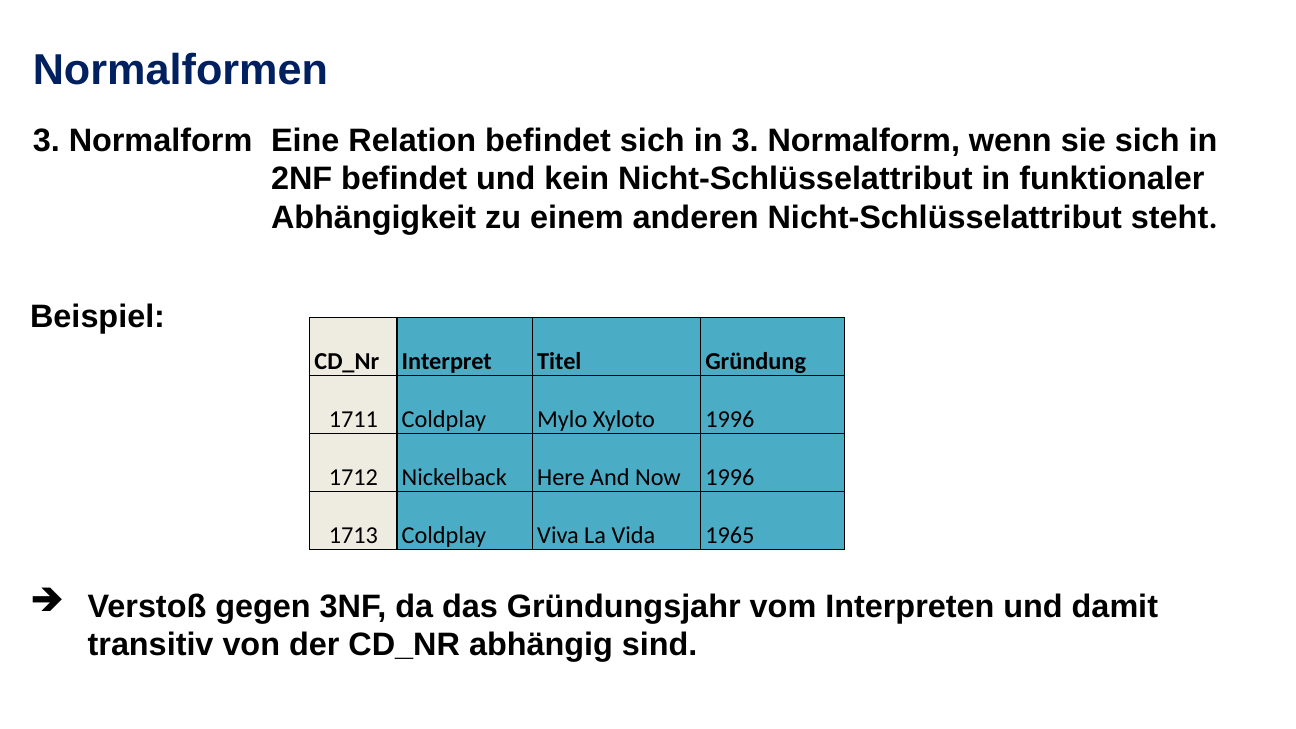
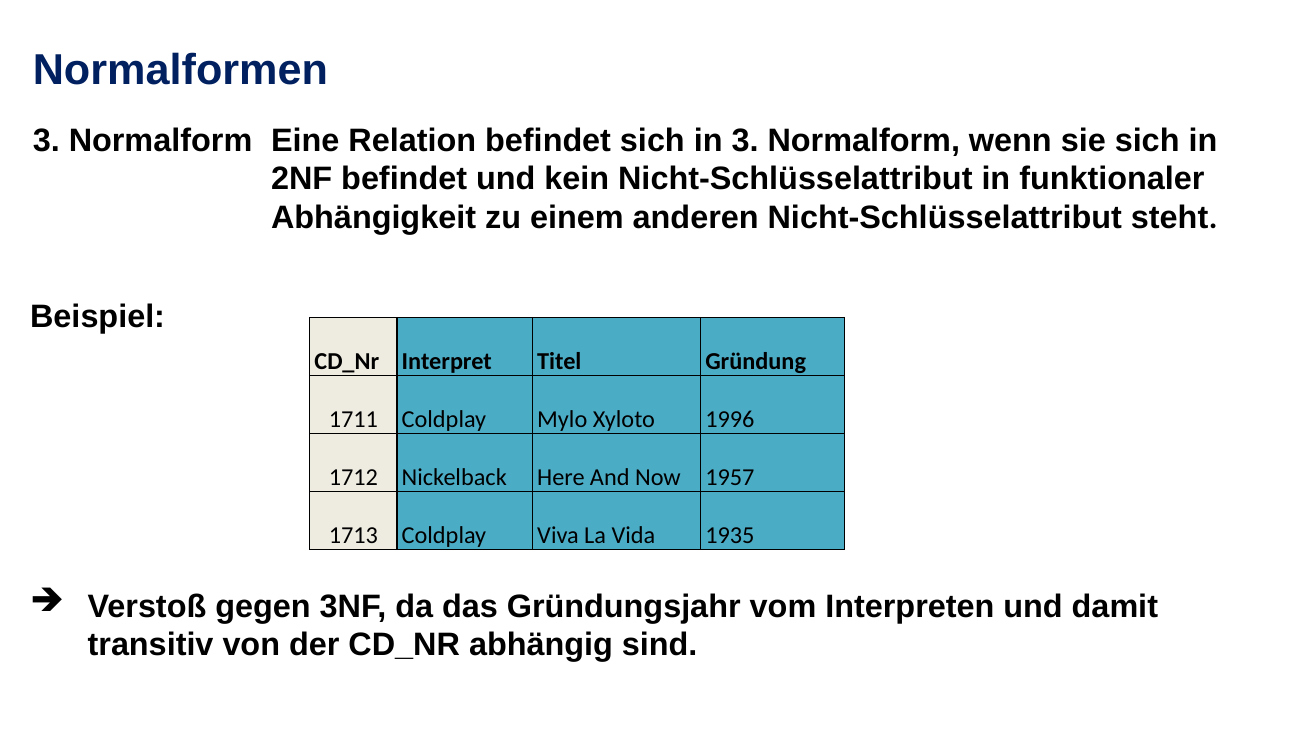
Now 1996: 1996 -> 1957 (730, 477)
1965: 1965 -> 1935 (730, 535)
